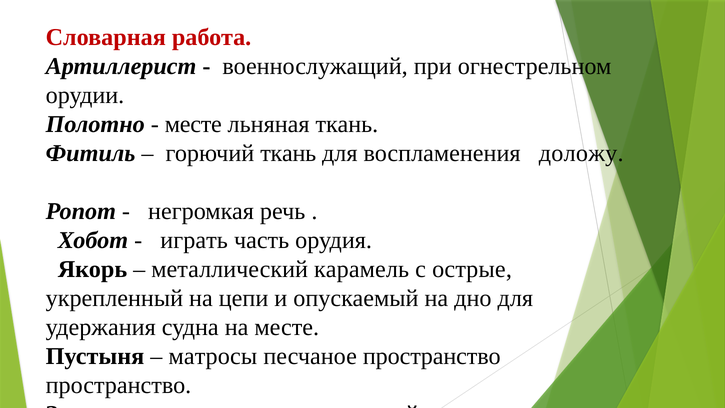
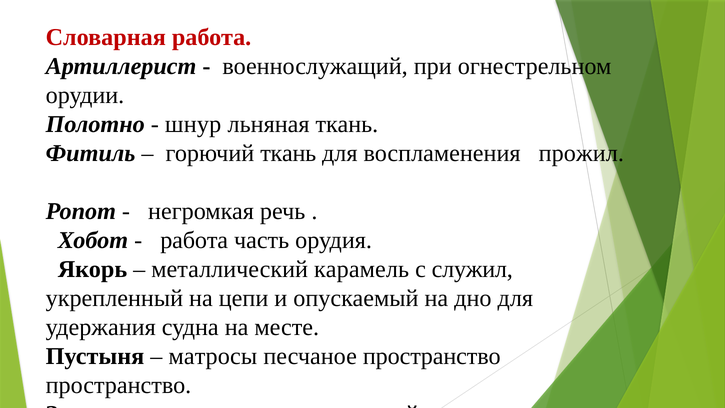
местe: местe -> шнур (193, 124)
доложу: доложу -> прожил (581, 153)
играть: играть -> работа (194, 240)
острые: острые -> служил (472, 269)
